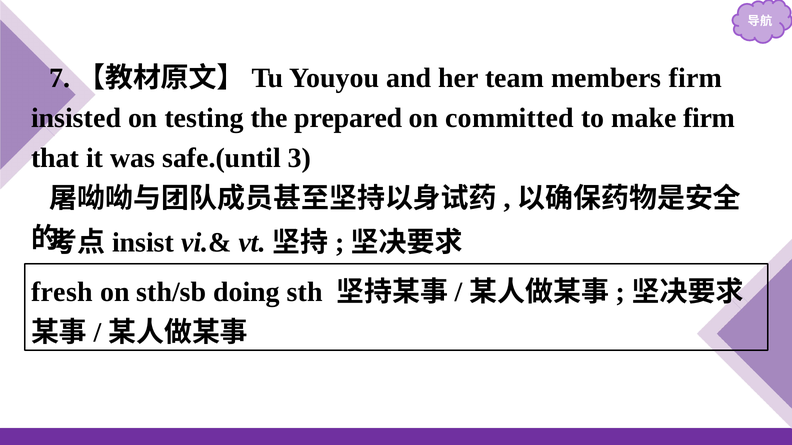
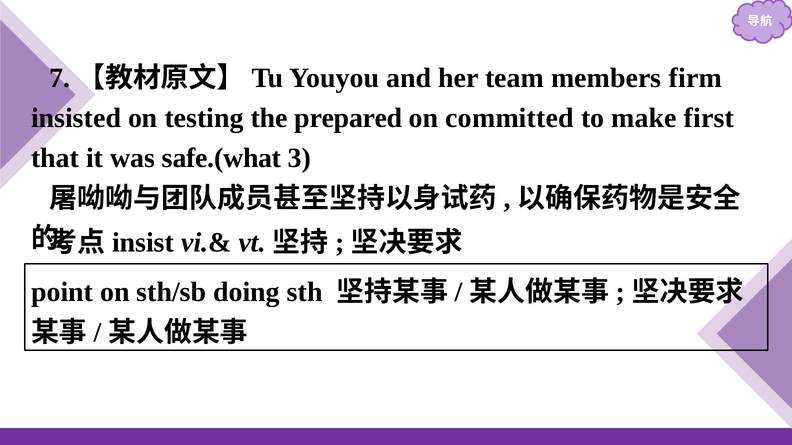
make firm: firm -> first (709, 118)
safe.(until: safe.(until -> safe.(what (222, 158)
fresh: fresh -> point (62, 292)
